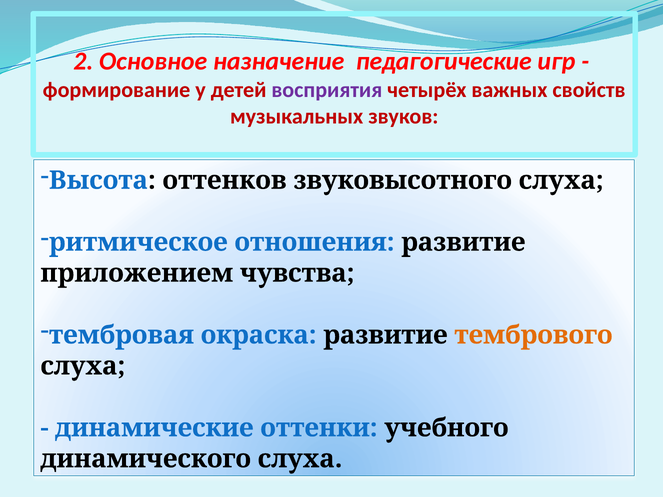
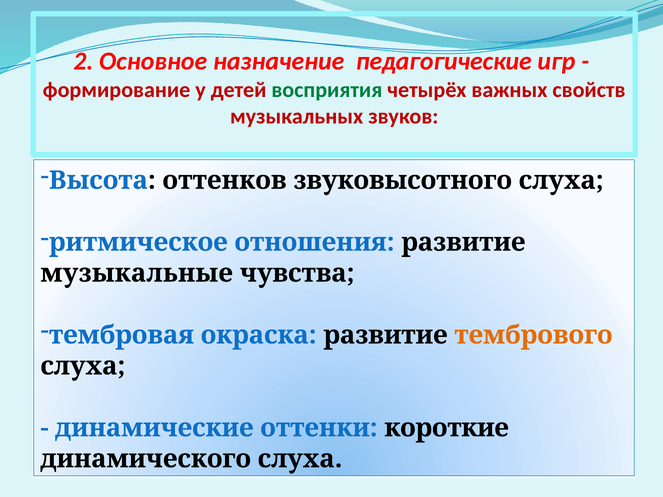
восприятия colour: purple -> green (327, 90)
приложением: приложением -> музыкальные (137, 273)
учебного: учебного -> короткие (447, 428)
